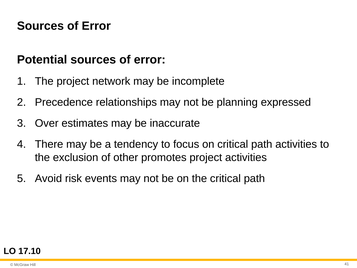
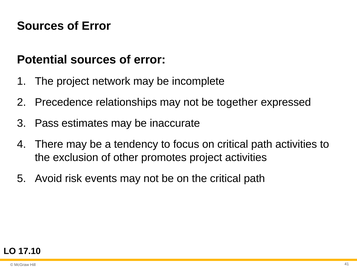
planning: planning -> together (237, 102)
Over: Over -> Pass (47, 123)
